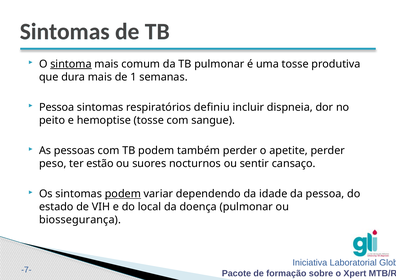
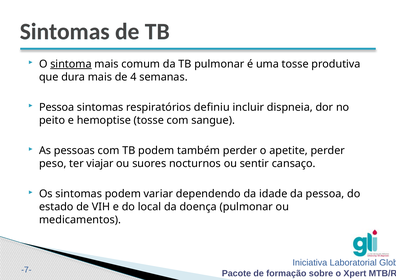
1: 1 -> 4 (133, 77)
estão: estão -> viajar (100, 163)
podem underline: present -> none (123, 194)
biossegurança: biossegurança -> medicamentos (80, 219)
